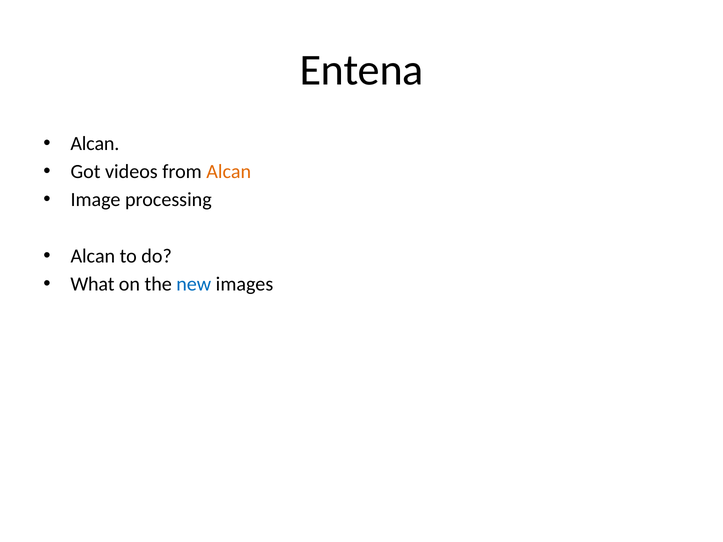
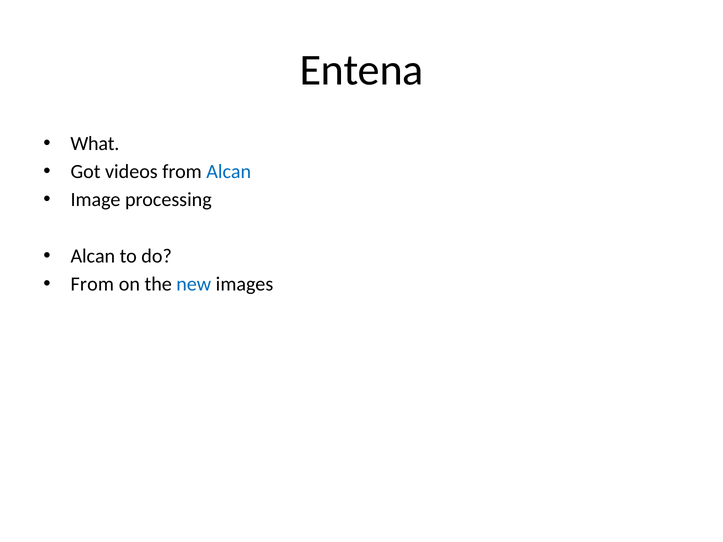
Alcan: Alcan -> What (95, 144)
Alcan colour: orange -> blue (229, 172)
What: What -> From (92, 284)
